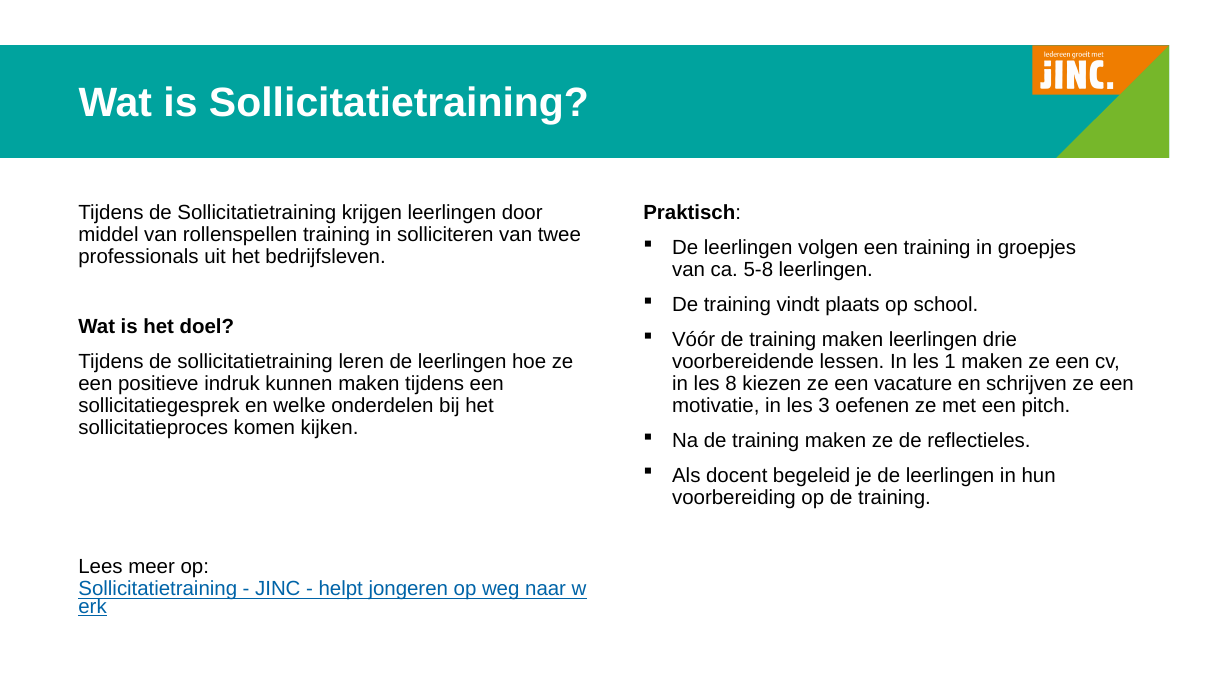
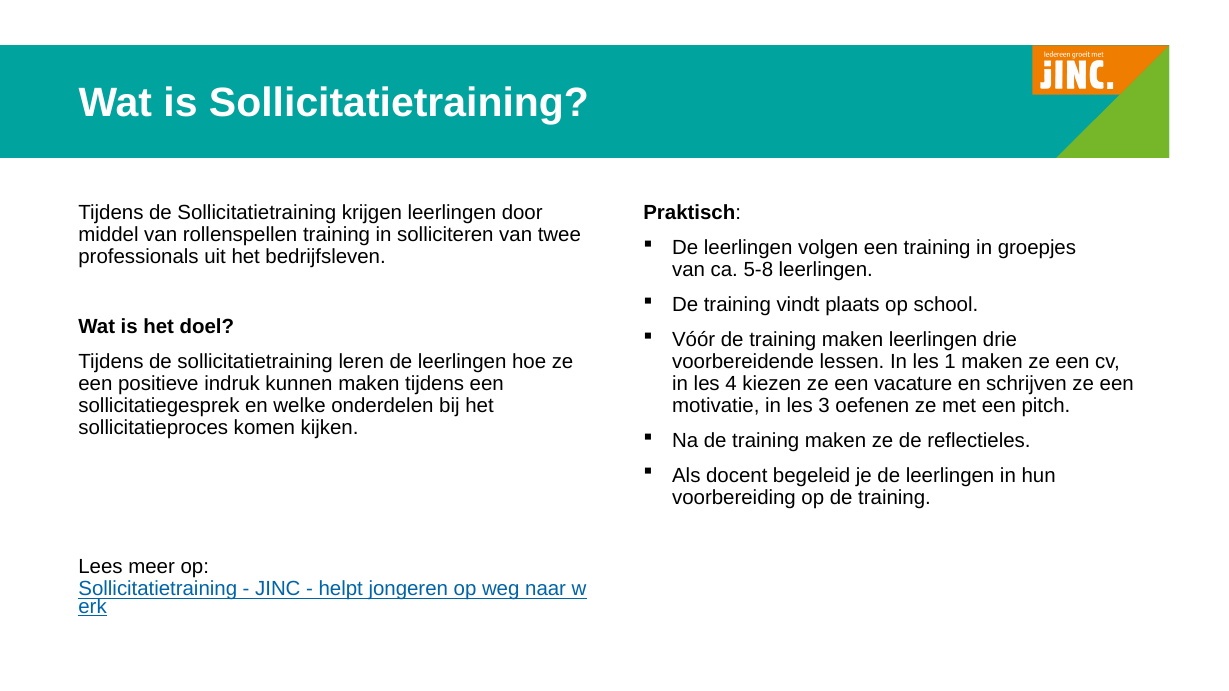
8: 8 -> 4 (731, 384)
